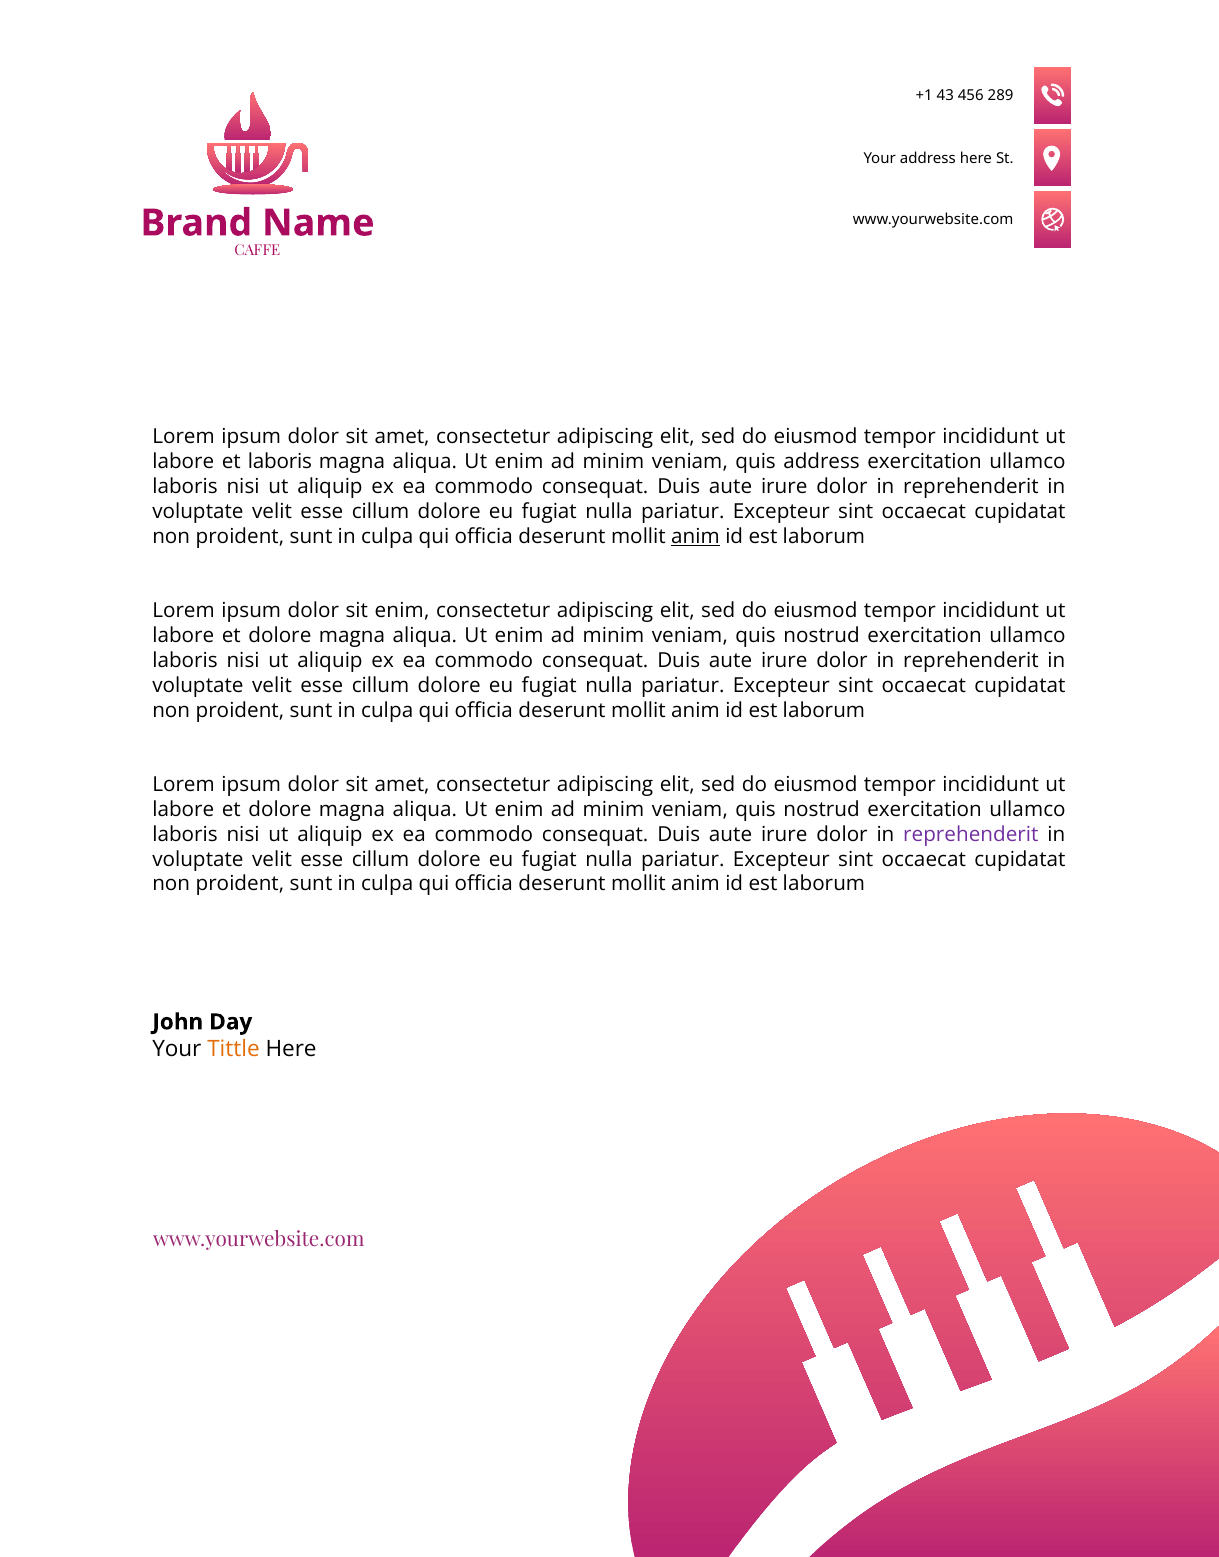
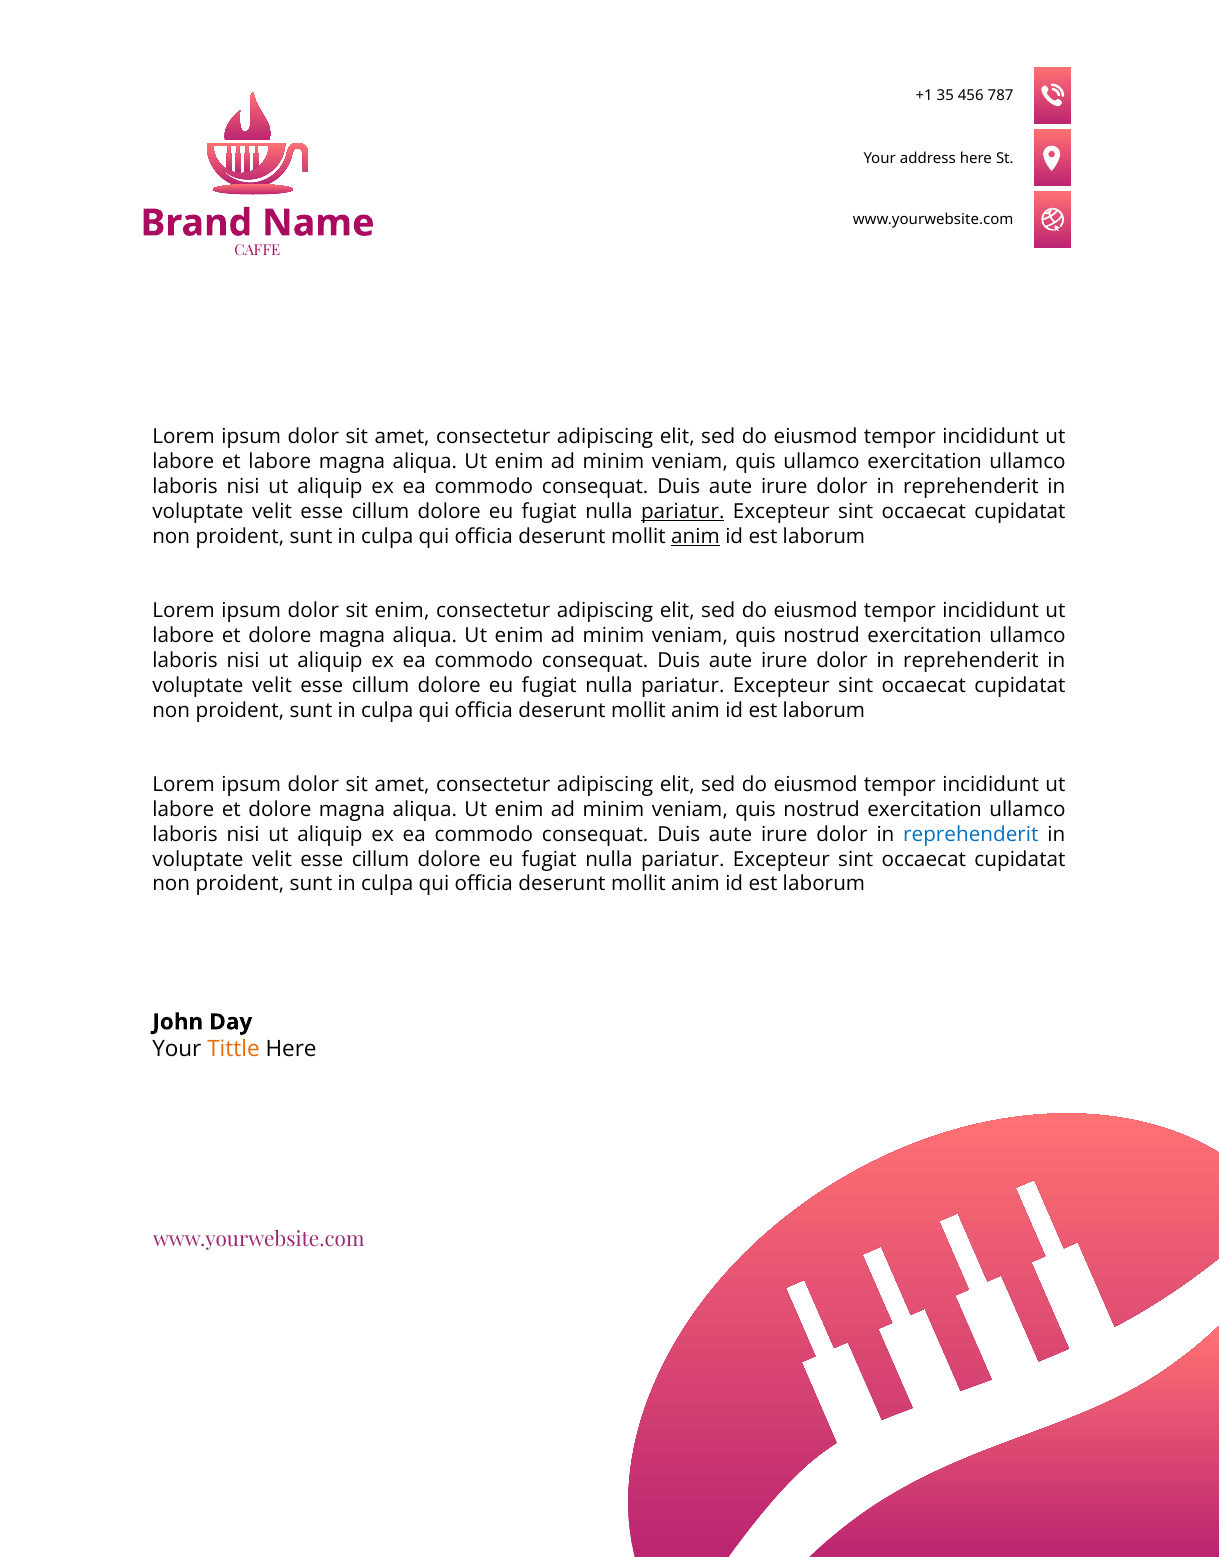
43: 43 -> 35 (945, 95)
289: 289 -> 787 (1001, 95)
et laboris: laboris -> labore (280, 462)
quis address: address -> ullamco (822, 462)
pariatur underline: none -> present (683, 512)
reprehenderit colour: purple -> blue (971, 835)
